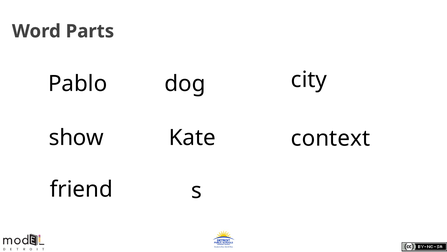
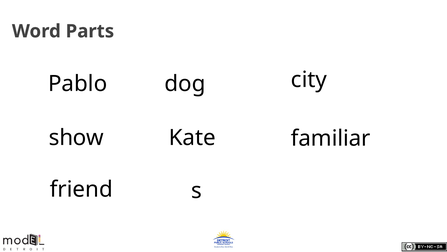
context: context -> familiar (331, 138)
